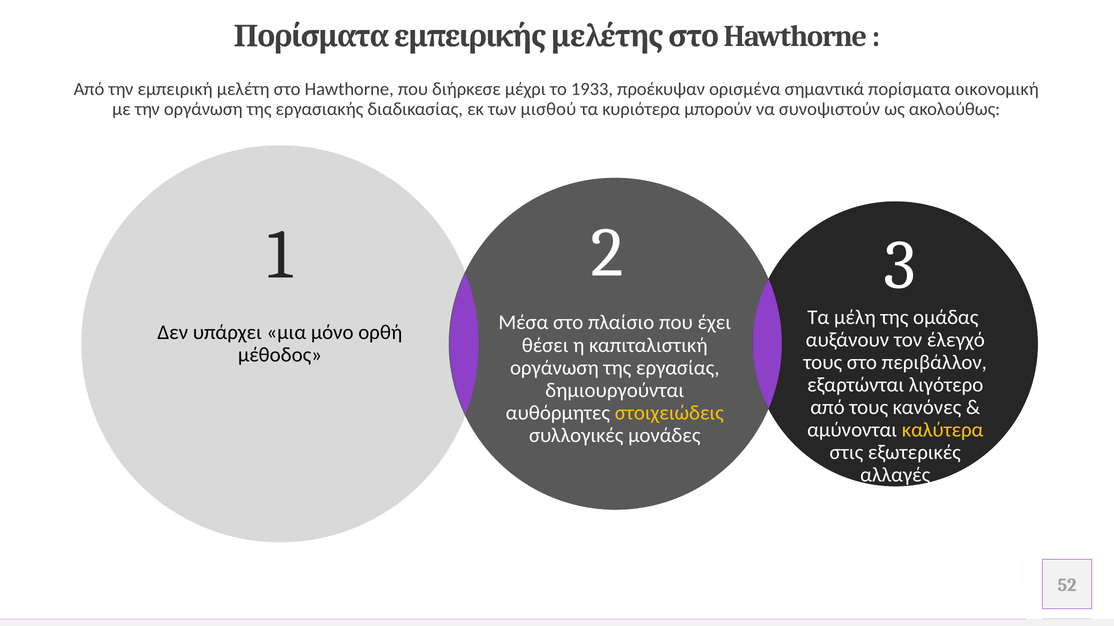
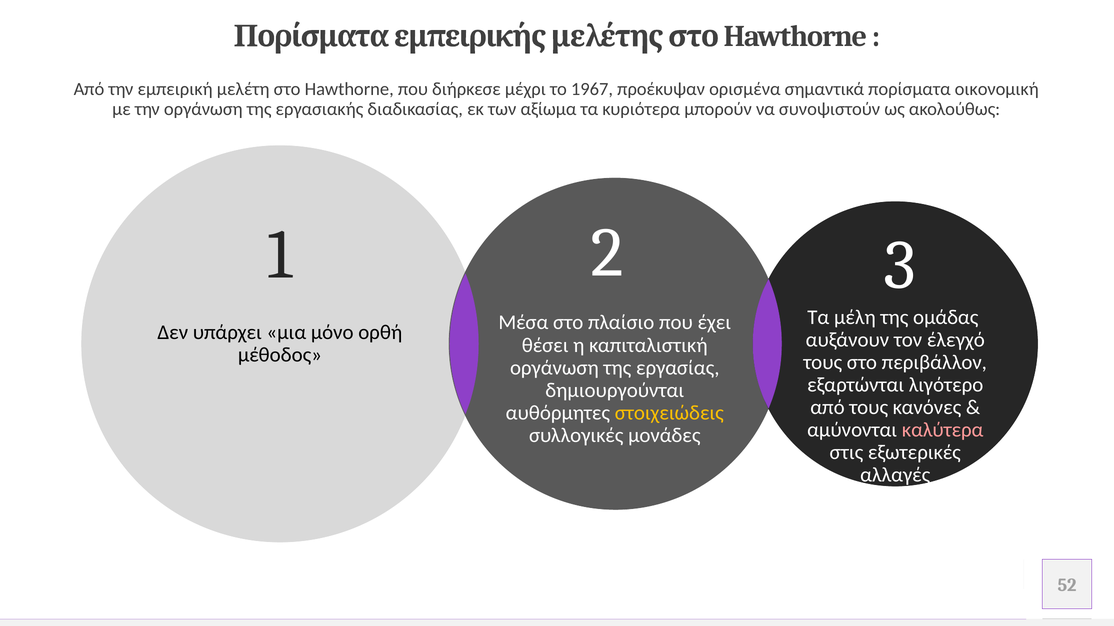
1933: 1933 -> 1967 (592, 89)
μισθού: μισθού -> αξίωμα (548, 109)
καλύτερα colour: yellow -> pink (943, 430)
